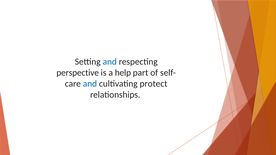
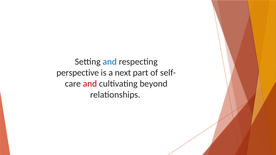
help: help -> next (123, 73)
and colour: blue -> red (90, 84)
protect: protect -> beyond (154, 84)
